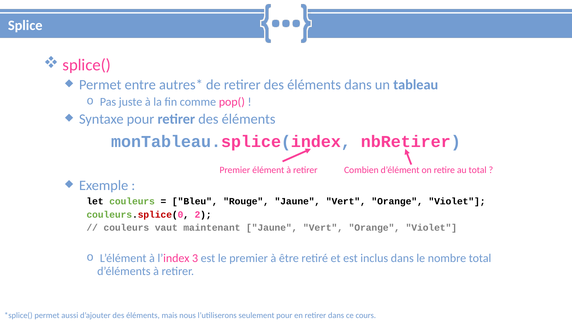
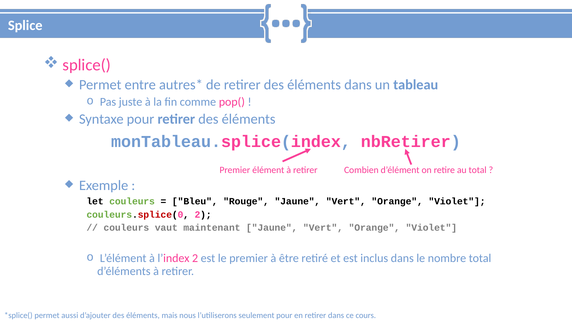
l’index 3: 3 -> 2 (195, 258)
